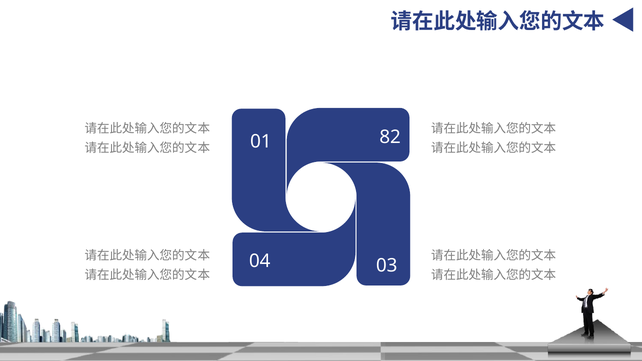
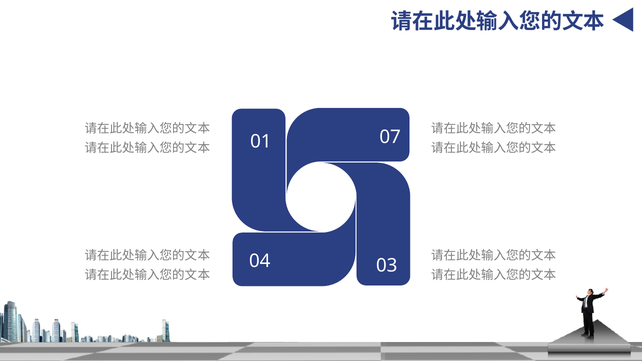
82: 82 -> 07 (390, 137)
